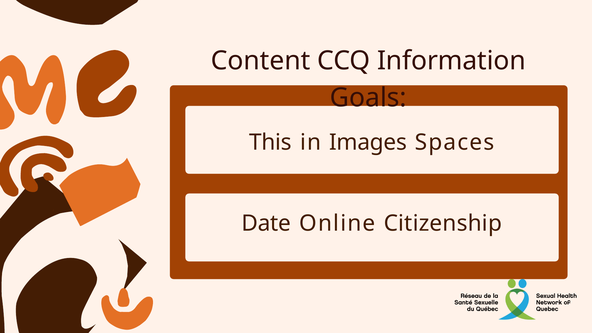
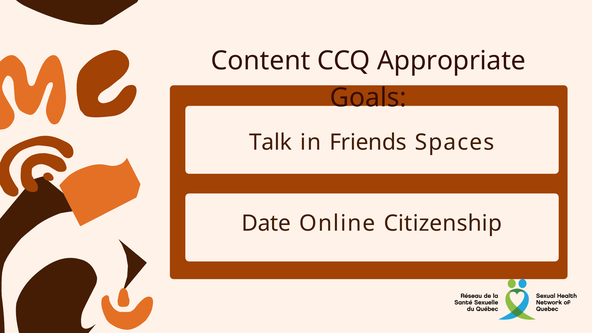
Information: Information -> Appropriate (451, 61)
This: This -> Talk (270, 142)
Images: Images -> Friends (368, 142)
